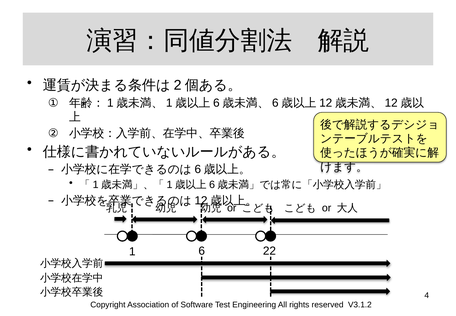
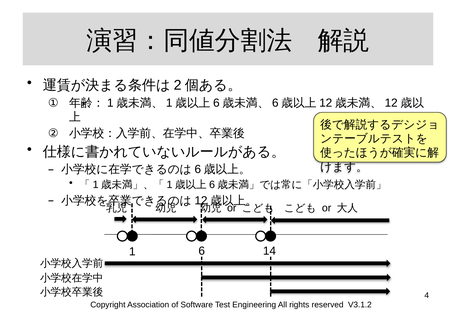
22: 22 -> 14 (269, 251)
